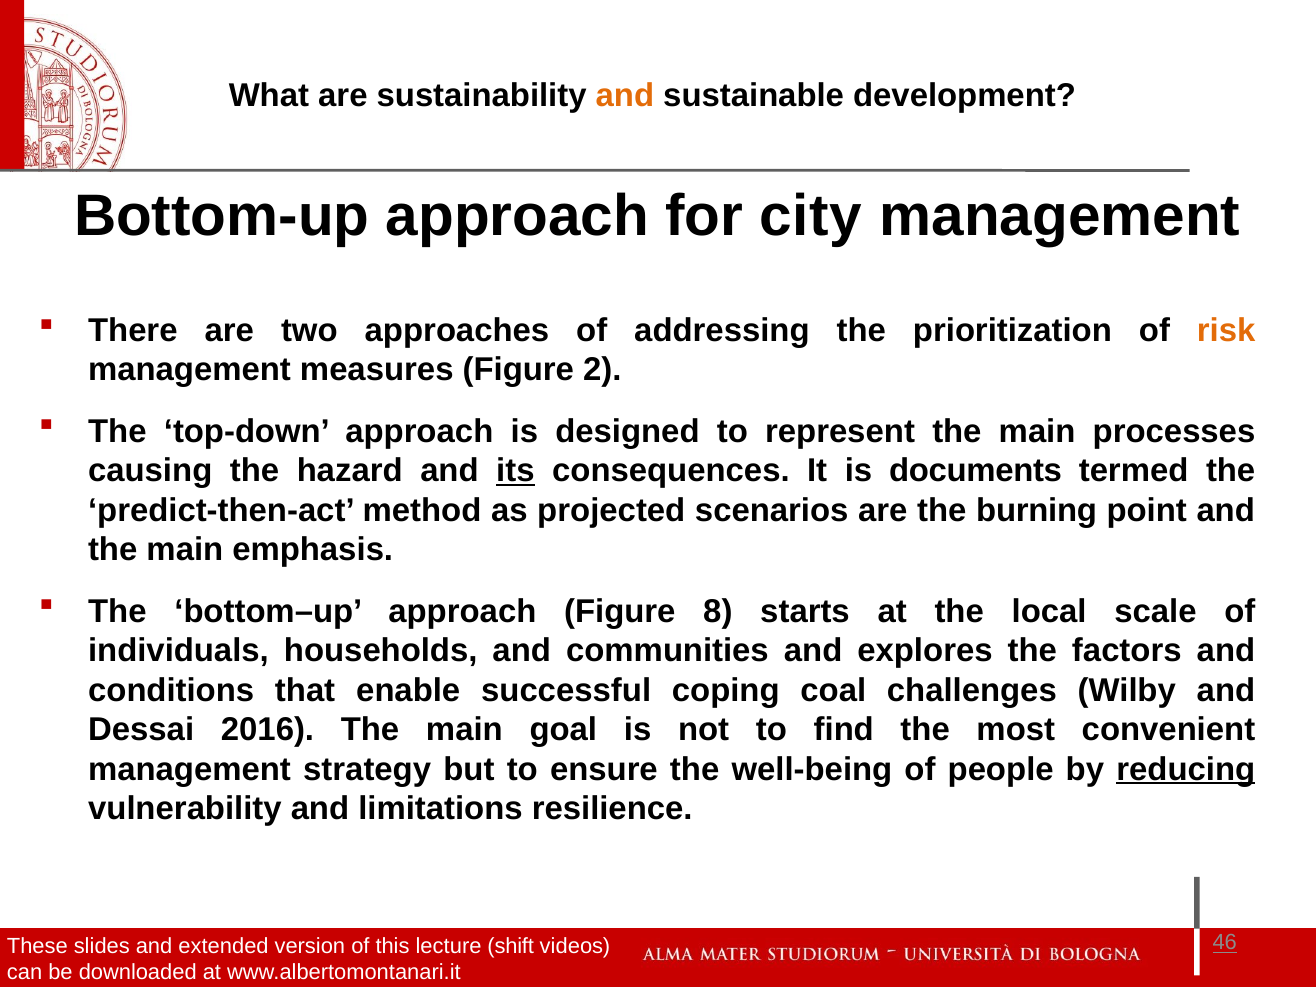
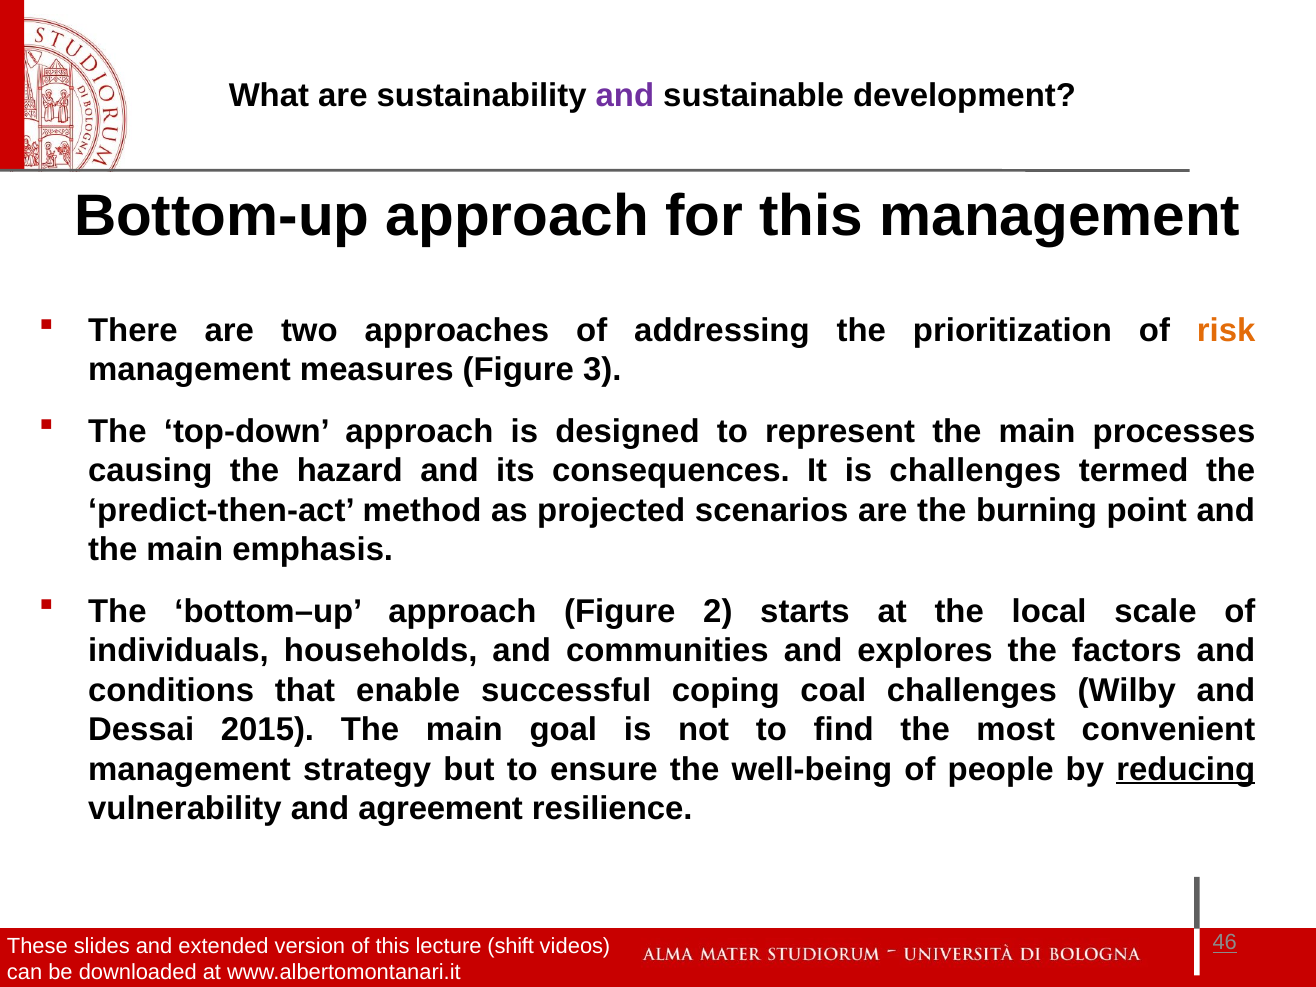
and colour: orange -> purple (625, 96)
for city: city -> this (811, 217)
2: 2 -> 3 (602, 370)
its underline: present -> none (515, 471)
is documents: documents -> challenges (975, 471)
8: 8 -> 2 (718, 611)
2016: 2016 -> 2015 (268, 730)
limitations: limitations -> agreement (441, 809)
